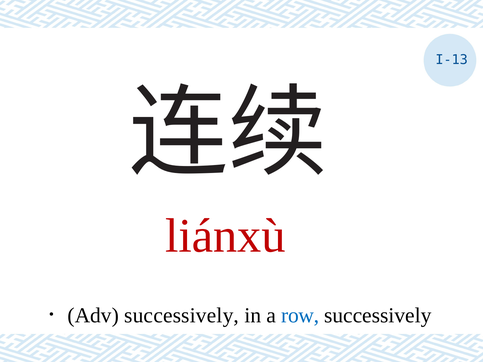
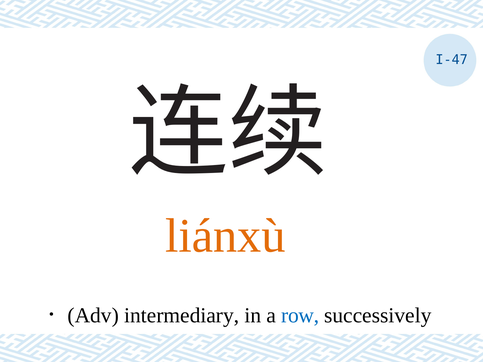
I-13: I-13 -> I-47 (452, 60)
liánxù colour: red -> orange (225, 236)
successively: successively -> intermediary (182, 316)
